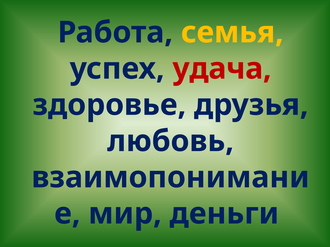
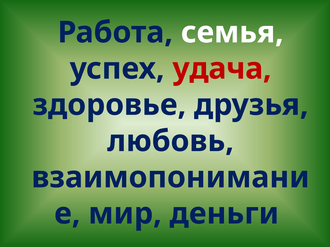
семья colour: yellow -> white (232, 33)
